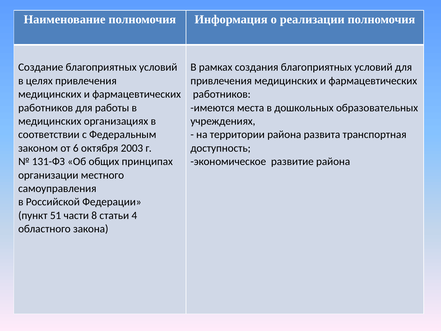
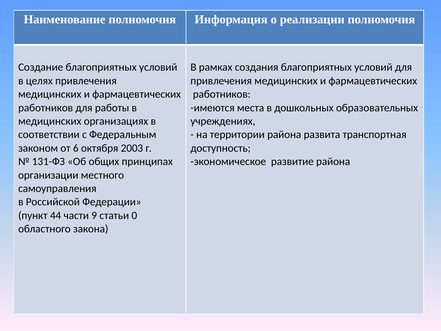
51: 51 -> 44 (56, 215)
8: 8 -> 9 (94, 215)
4: 4 -> 0 (134, 215)
